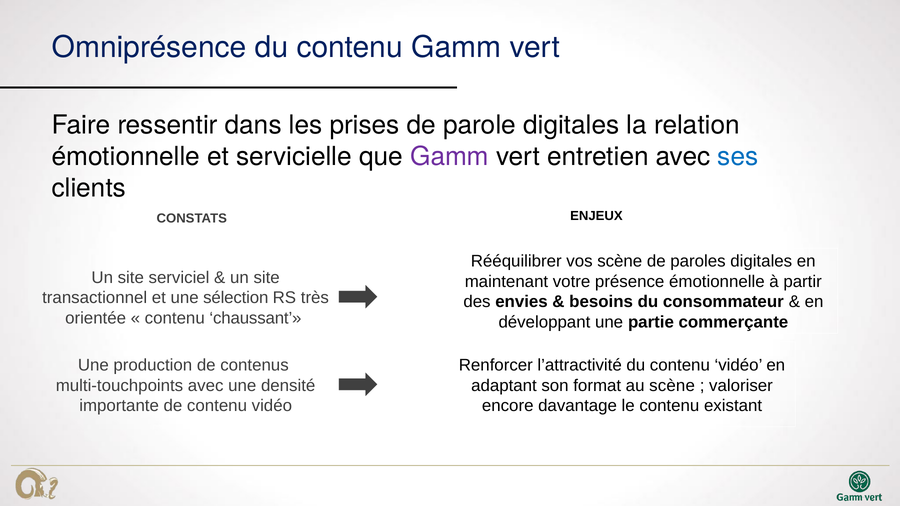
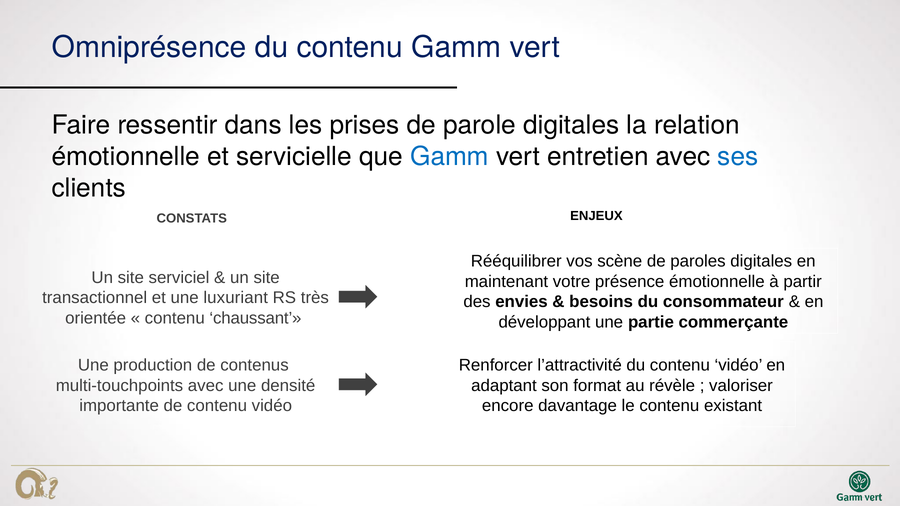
Gamm colour: purple -> blue (450, 157)
sélection: sélection -> luxuriant (236, 298)
au scène: scène -> révèle (672, 386)
